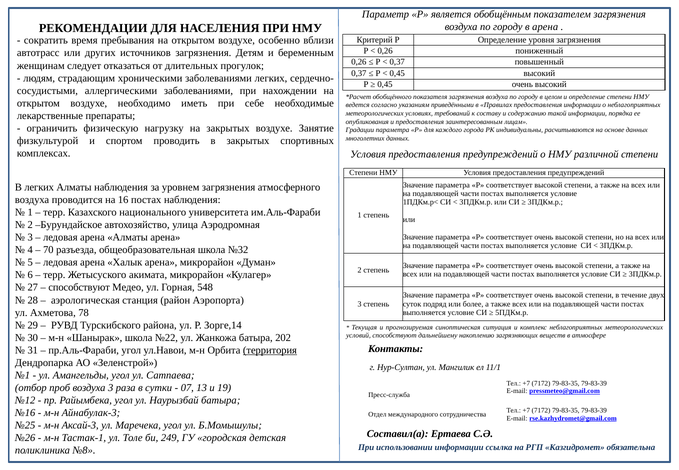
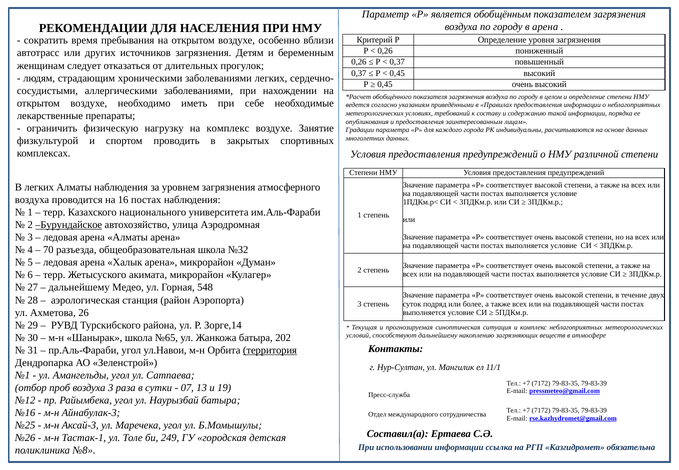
на закрытых: закрытых -> комплекс (228, 128)
Бурундайское underline: none -> present (69, 225)
способствуют: способствуют -> дальнейшему (79, 288)
78: 78 -> 26 (84, 313)
№22: №22 -> №65 (166, 338)
